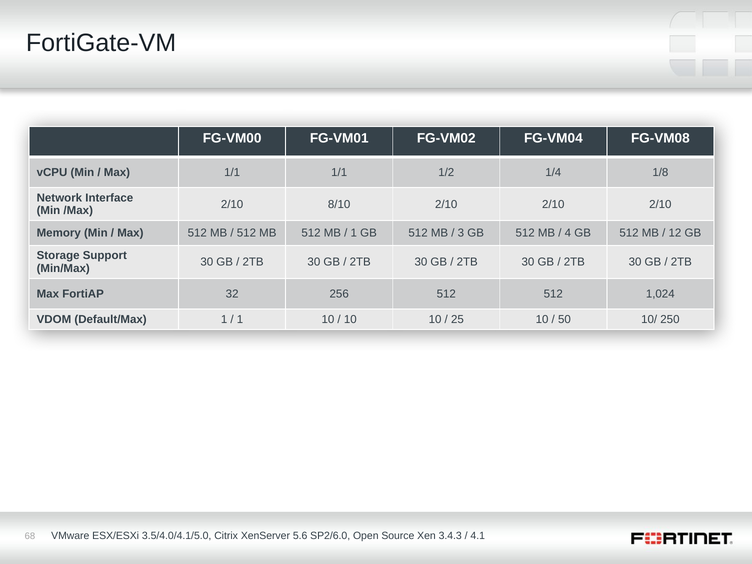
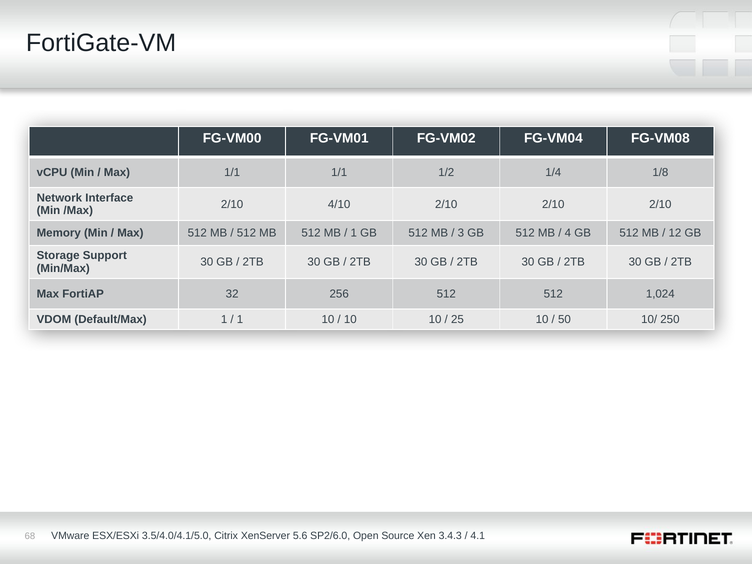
8/10: 8/10 -> 4/10 (339, 204)
